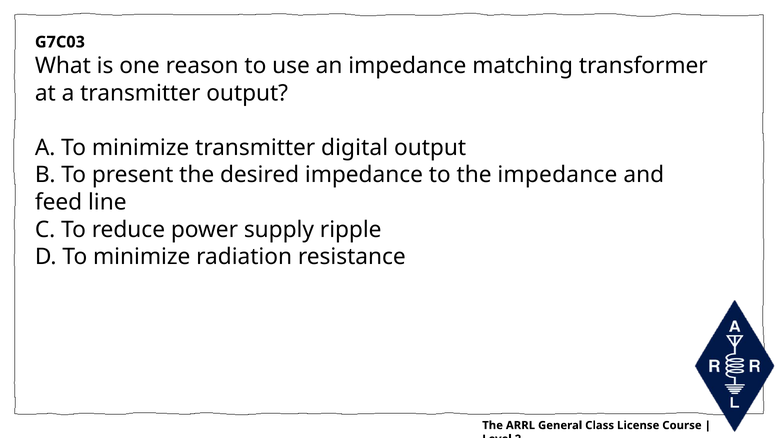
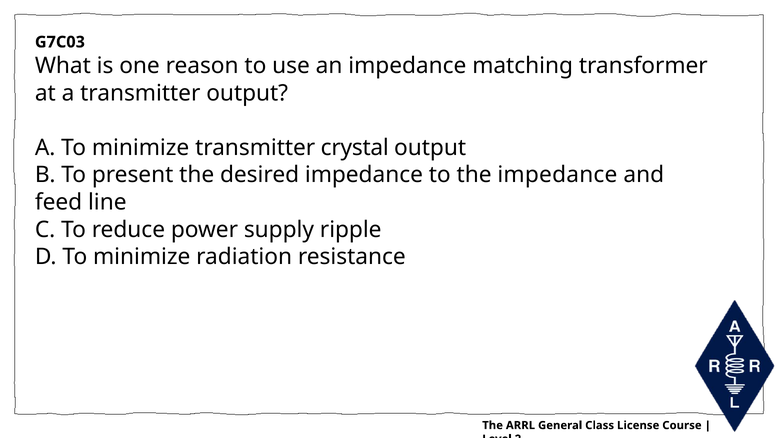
digital: digital -> crystal (355, 148)
